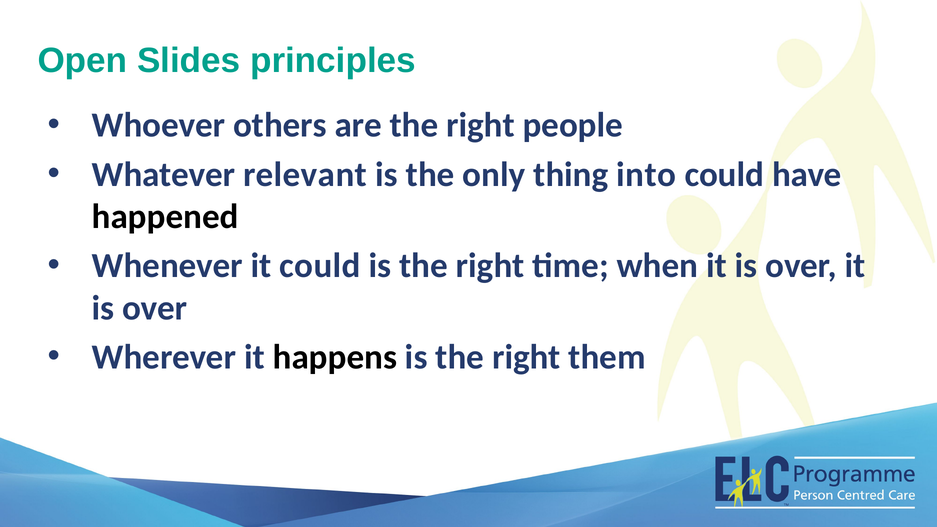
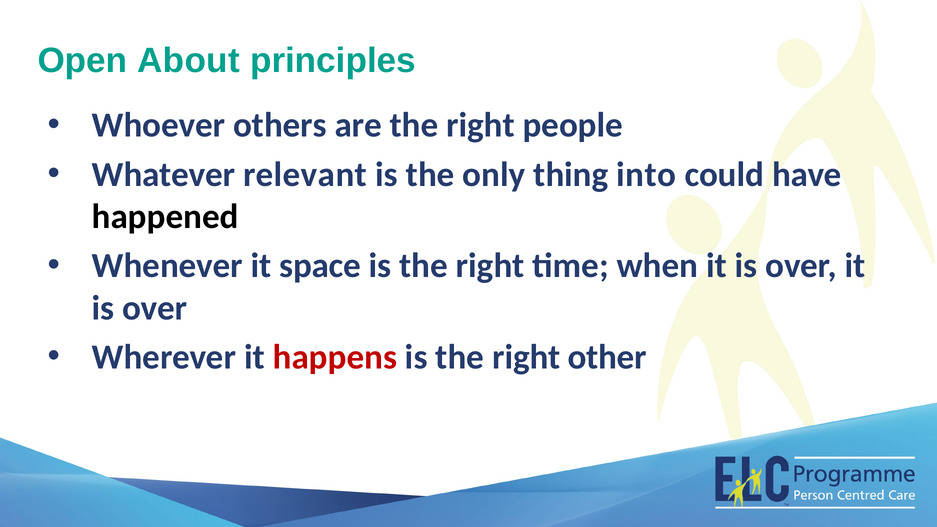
Slides: Slides -> About (189, 61)
it could: could -> space (320, 266)
happens colour: black -> red (335, 357)
them: them -> other (607, 357)
